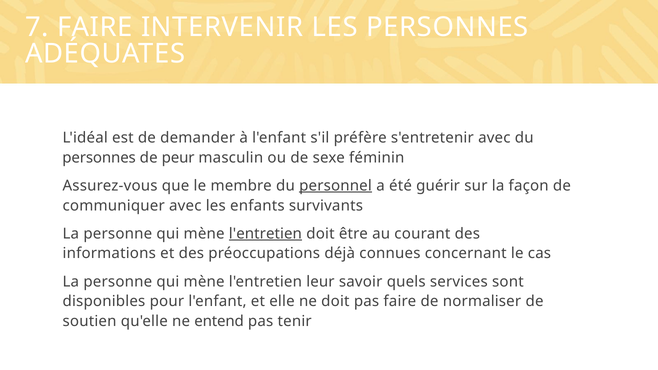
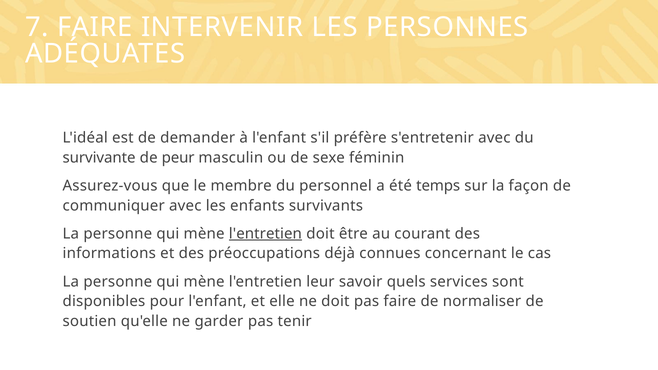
personnes: personnes -> survivante (99, 158)
personnel underline: present -> none (335, 186)
guérir: guérir -> temps (438, 186)
entend: entend -> garder (219, 321)
